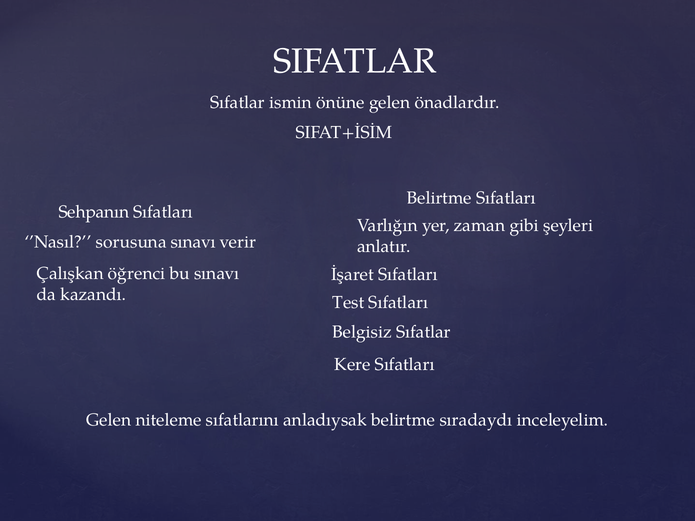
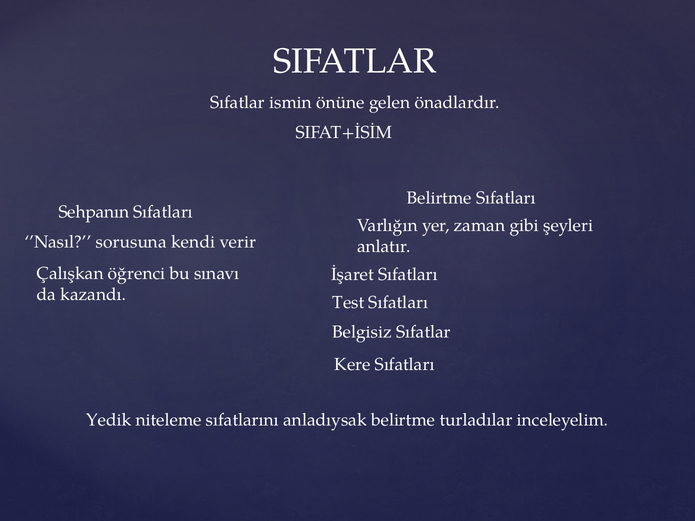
sorusuna sınavı: sınavı -> kendi (193, 242)
Gelen: Gelen -> Yedik (109, 420)
sıradaydı: sıradaydı -> turladılar (476, 420)
